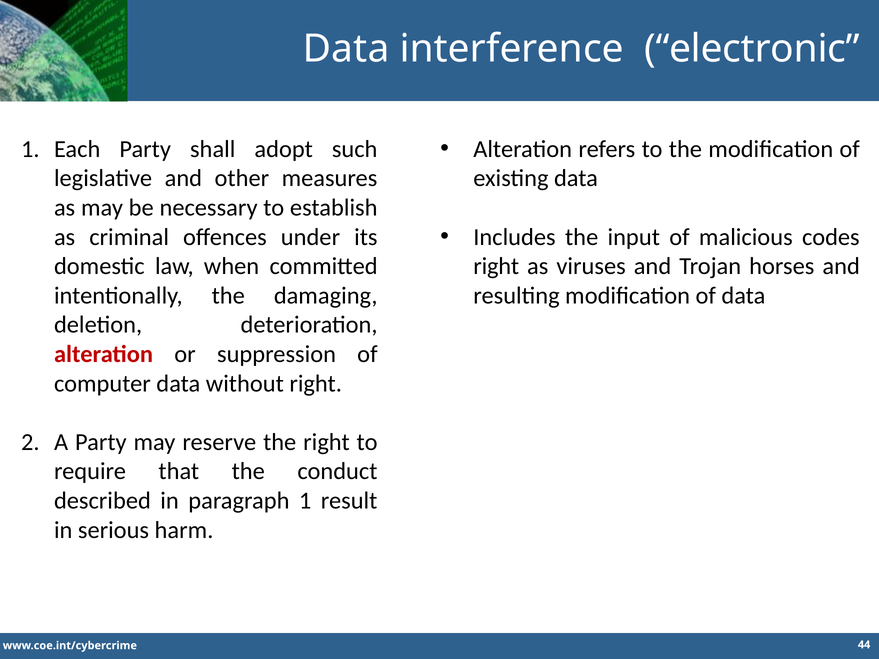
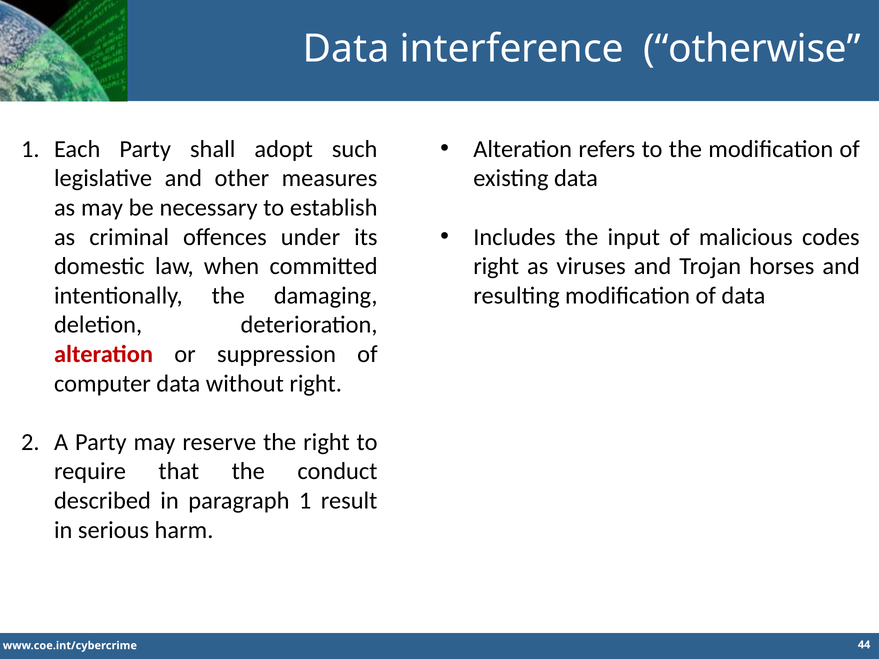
electronic: electronic -> otherwise (752, 49)
